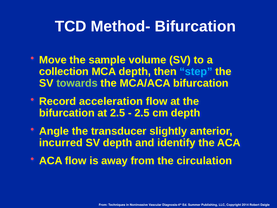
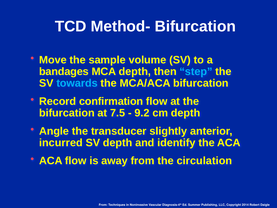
collection: collection -> bandages (64, 71)
towards colour: light green -> light blue (77, 83)
acceleration: acceleration -> confirmation (111, 101)
at 2.5: 2.5 -> 7.5 (118, 113)
2.5: 2.5 -> 9.2 (142, 113)
